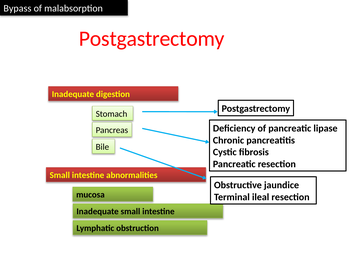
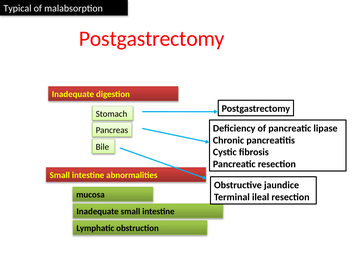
Bypass: Bypass -> Typical (17, 8)
